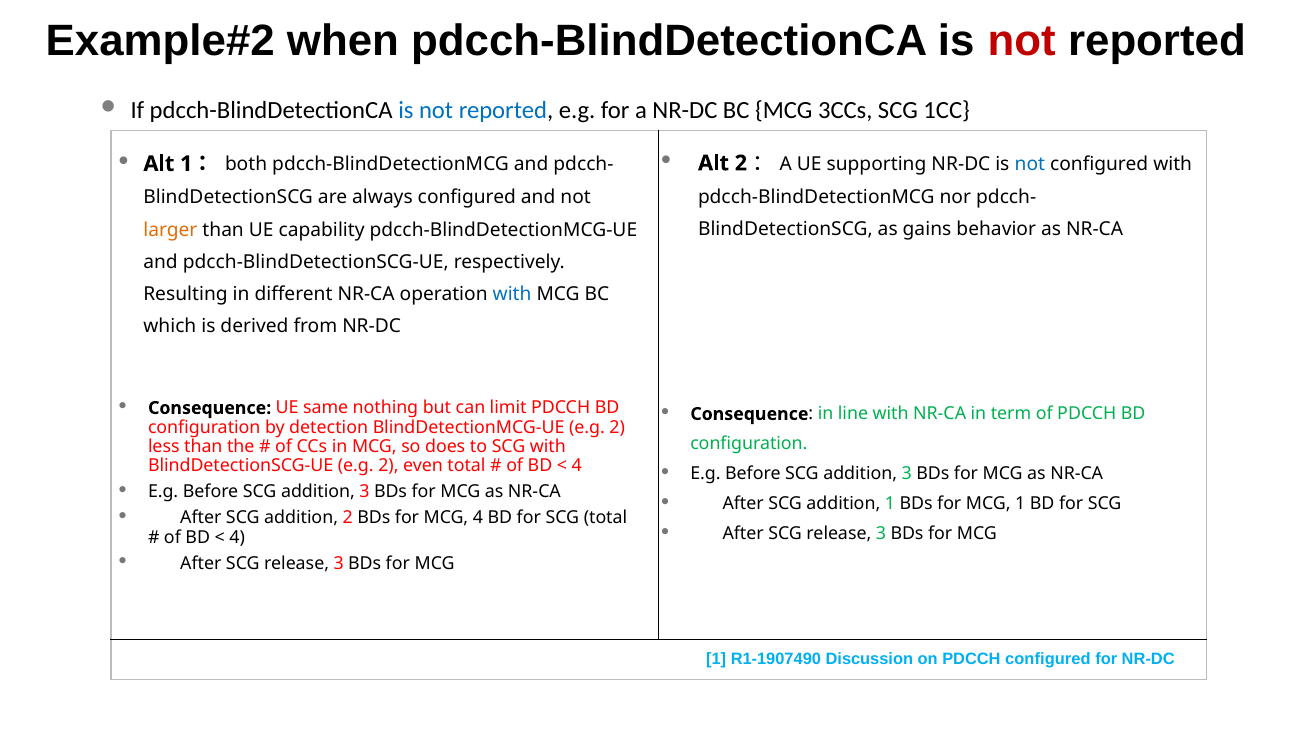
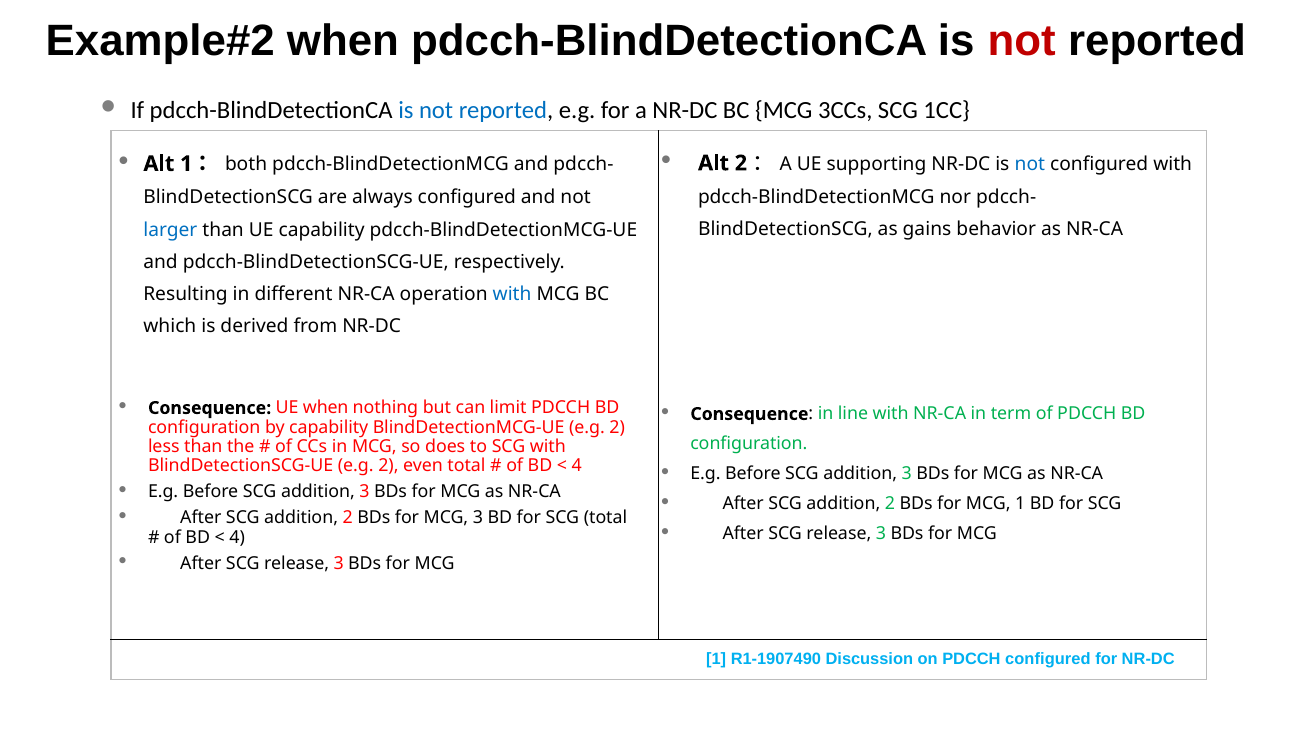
larger colour: orange -> blue (170, 230)
UE same: same -> when (326, 408)
by detection: detection -> capability (329, 427)
1: 1 -> 2 (890, 504)
MCG 4: 4 -> 3 (478, 518)
